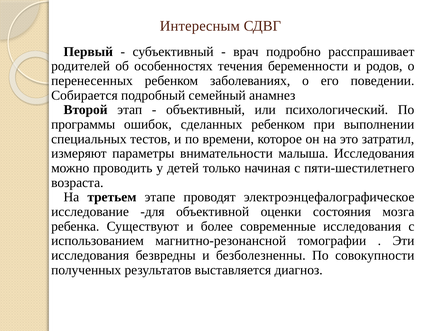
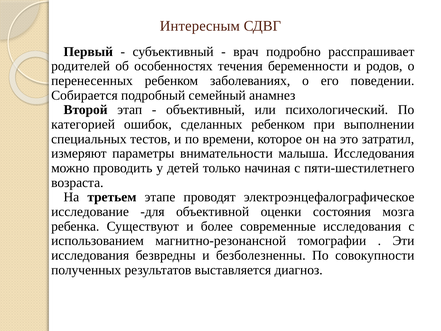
программы: программы -> категорией (83, 124)
